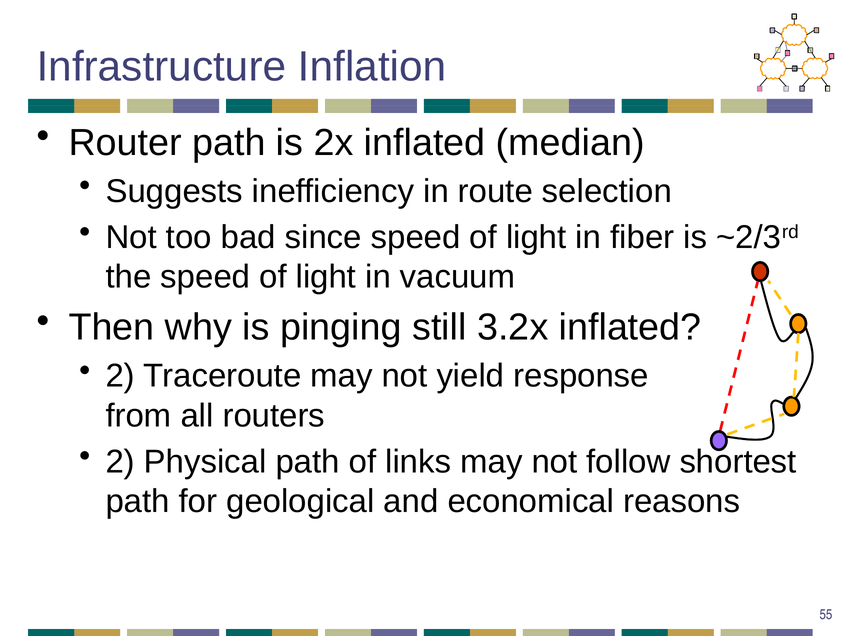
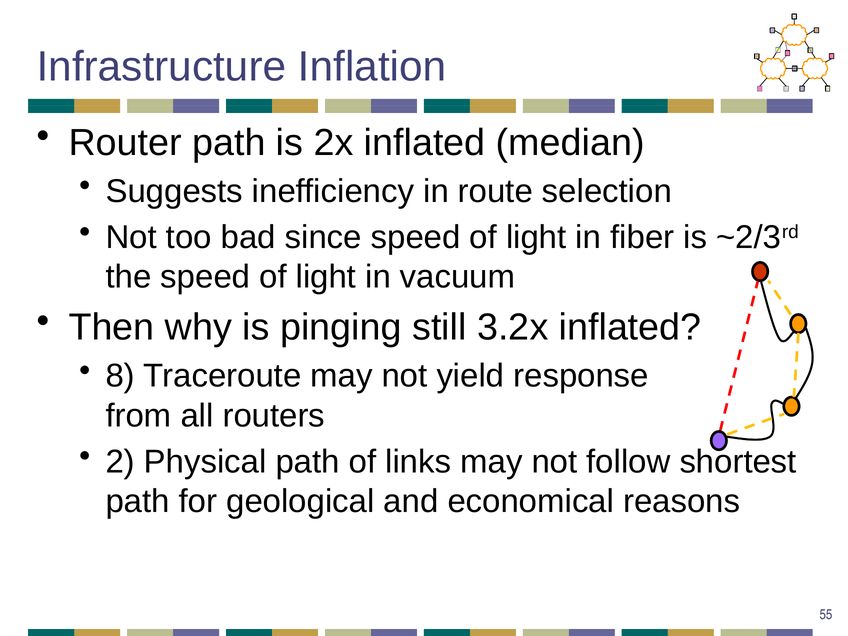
2: 2 -> 8 (120, 376)
